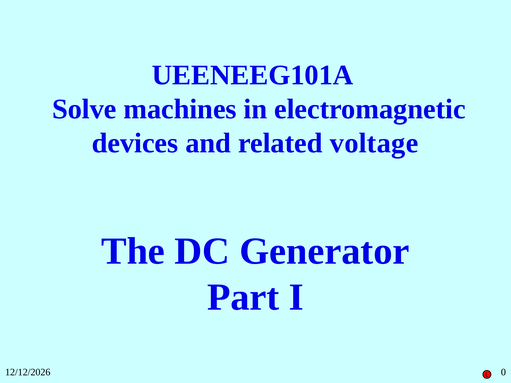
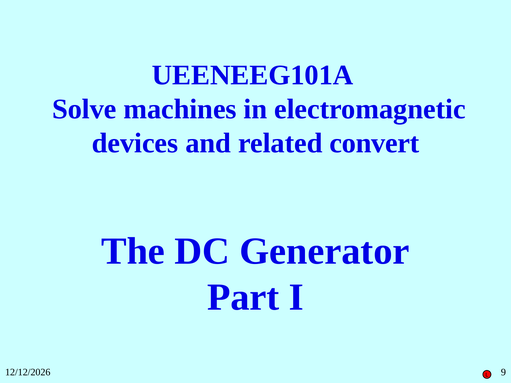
voltage: voltage -> convert (374, 143)
0: 0 -> 9 (503, 372)
